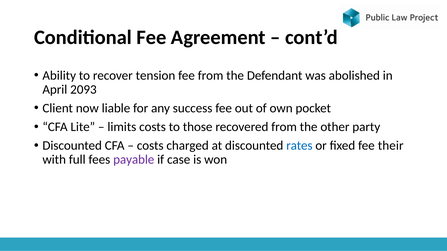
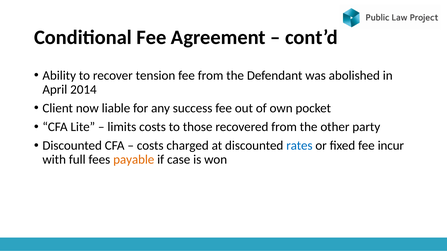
2093: 2093 -> 2014 (83, 90)
their: their -> incur (391, 146)
payable colour: purple -> orange (134, 160)
